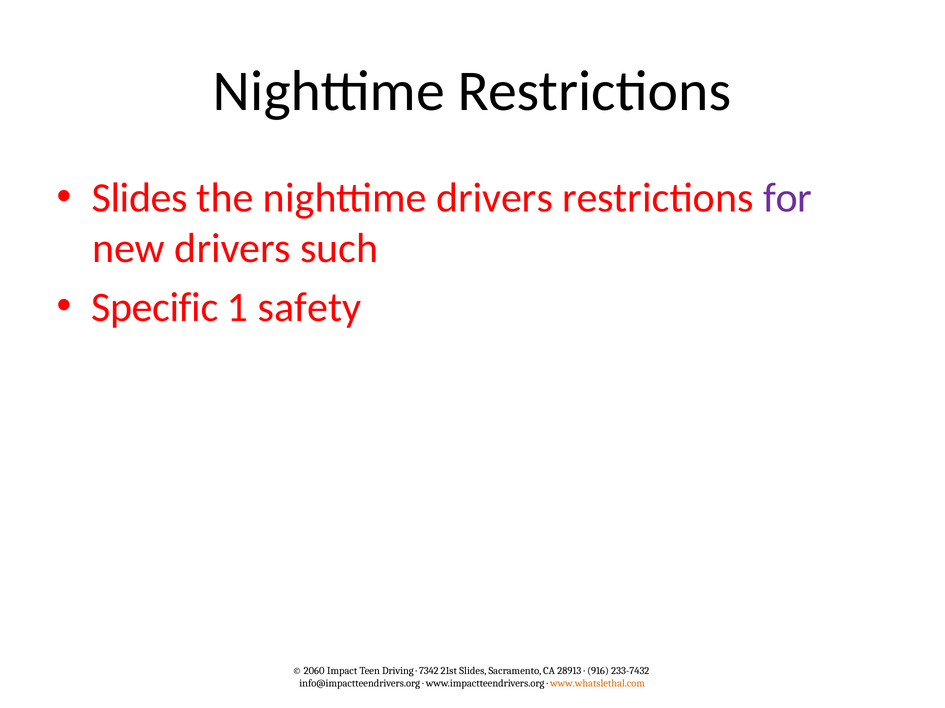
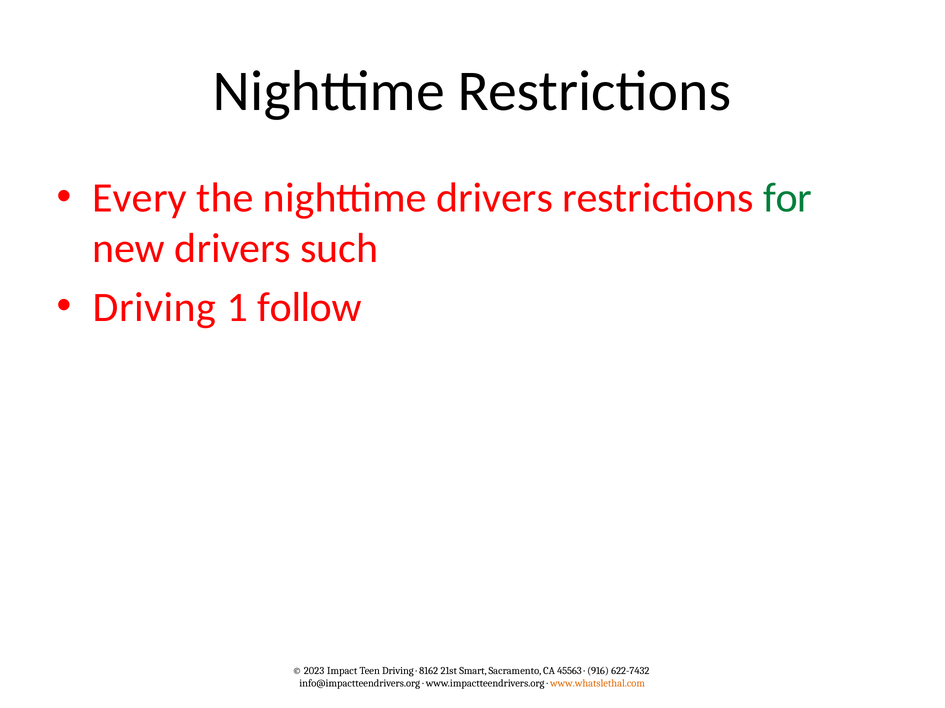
Slides: Slides -> Every (139, 198)
for colour: purple -> green (788, 198)
Specific: Specific -> Driving (154, 308)
safety: safety -> follow (310, 308)
2060: 2060 -> 2023 (314, 672)
7342: 7342 -> 8162 (429, 672)
21st Slides: Slides -> Smart (473, 672)
28913: 28913 -> 45563 (569, 672)
233-7432: 233-7432 -> 622-7432 (630, 672)
